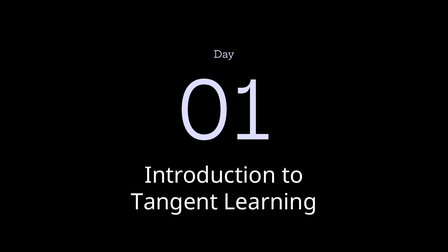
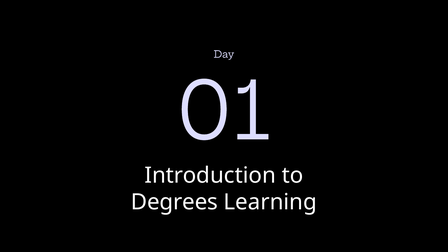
Tangent: Tangent -> Degrees (174, 202)
